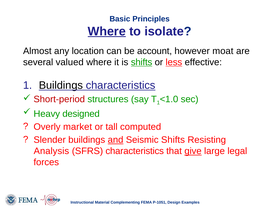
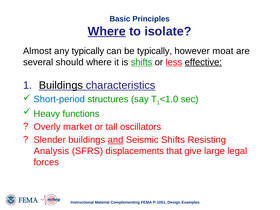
any location: location -> typically (88, 51)
be account: account -> typically (155, 51)
valued: valued -> should (70, 62)
effective underline: none -> present (203, 62)
Short-period colour: red -> blue (59, 99)
designed: designed -> functions (81, 114)
computed: computed -> oscillators (141, 127)
SFRS characteristics: characteristics -> displacements (135, 151)
give underline: present -> none (193, 151)
